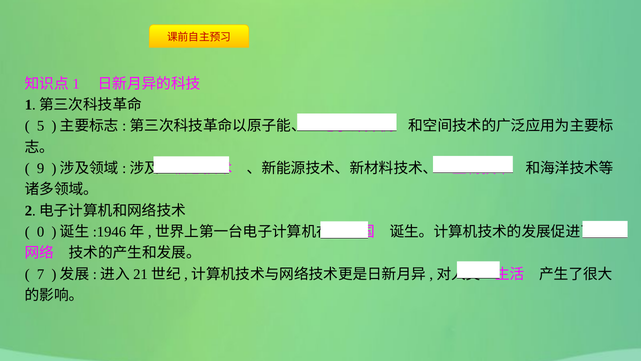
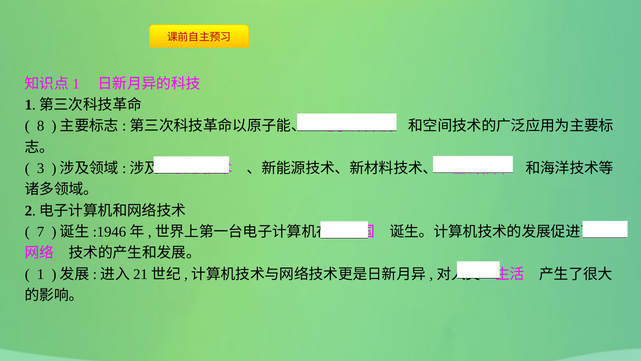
5: 5 -> 8 (41, 126)
9: 9 -> 3 (41, 168)
0: 0 -> 7 (41, 232)
7: 7 -> 1 (41, 274)
